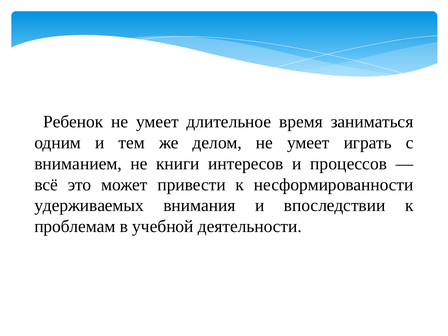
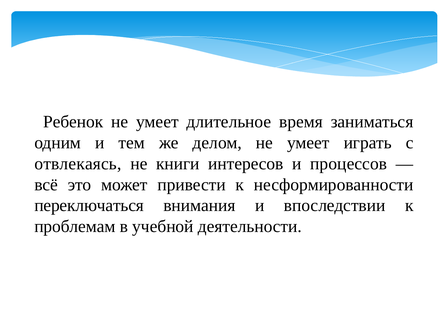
вниманием: вниманием -> отвлекаясь (78, 164)
удерживаемых: удерживаемых -> переключаться (89, 206)
